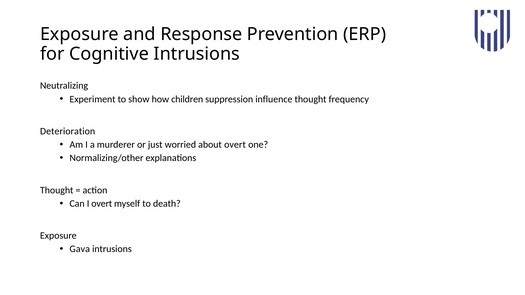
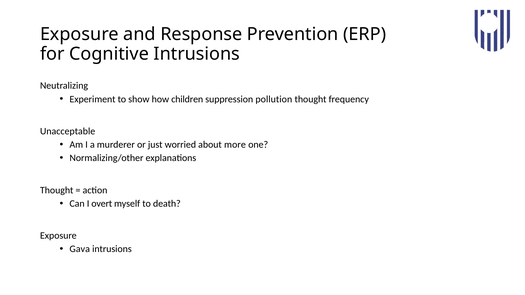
influence: influence -> pollution (274, 99)
Deterioration: Deterioration -> Unacceptable (68, 131)
about overt: overt -> more (235, 145)
